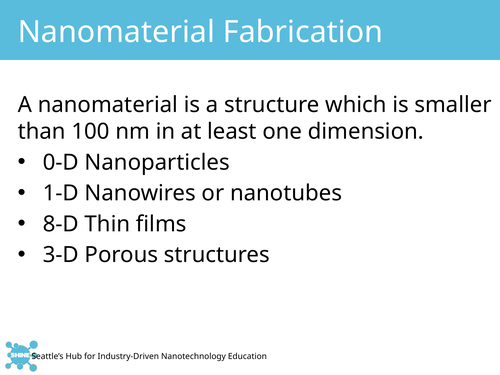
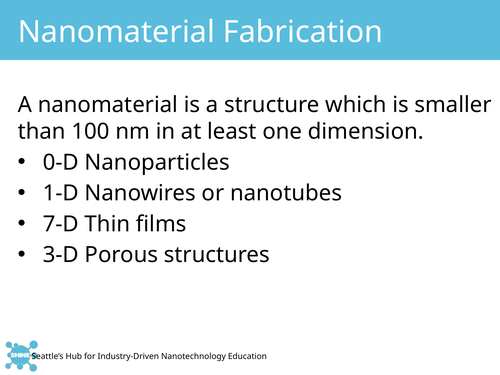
8-D: 8-D -> 7-D (61, 224)
